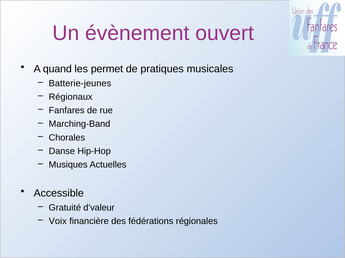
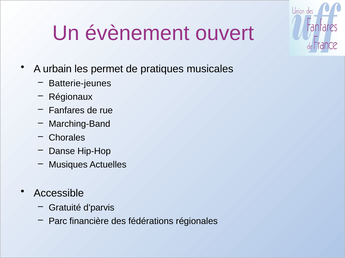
quand: quand -> urbain (57, 69)
d’valeur: d’valeur -> d’parvis (99, 208)
Voix: Voix -> Parc (58, 222)
